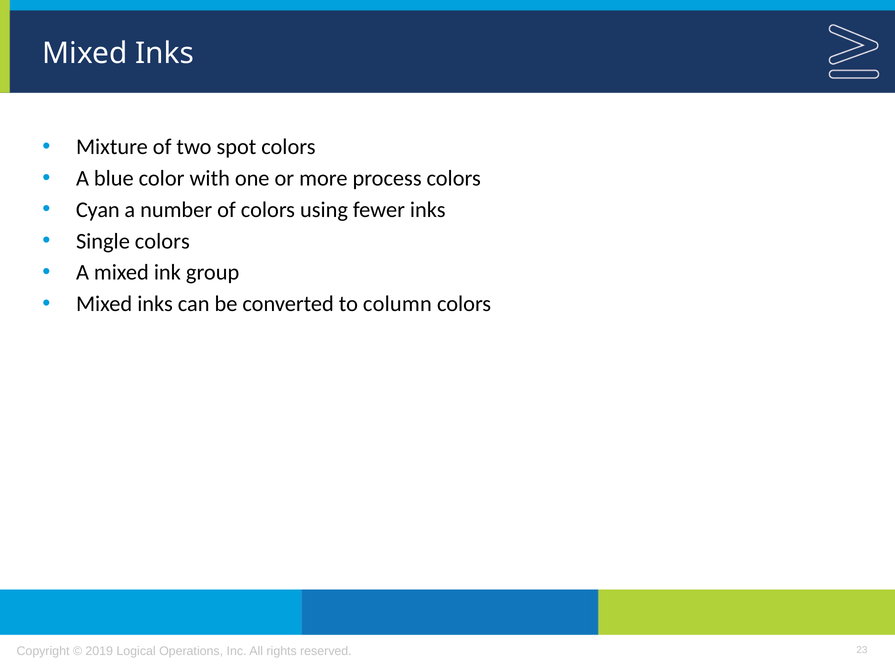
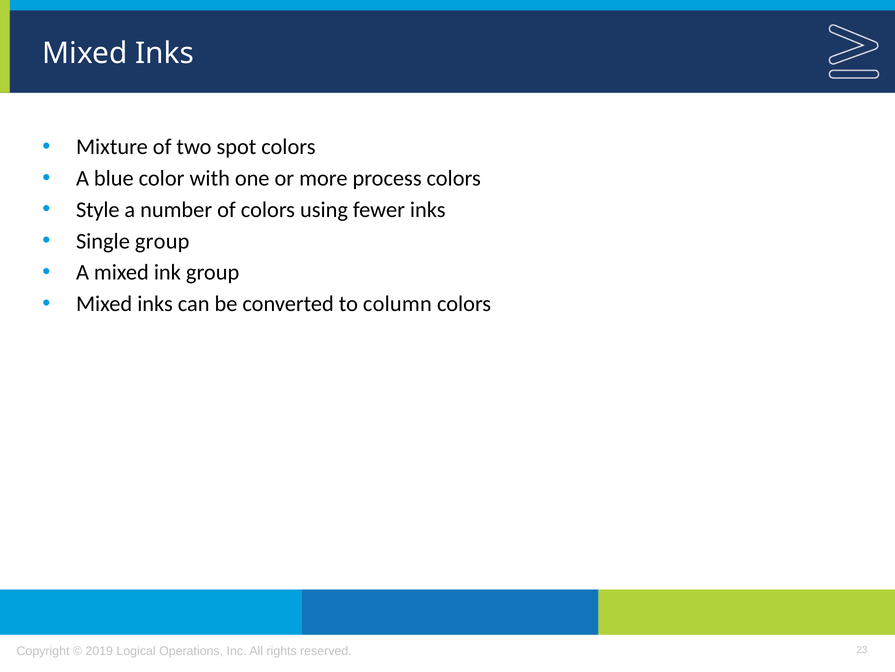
Cyan: Cyan -> Style (98, 210)
Single colors: colors -> group (162, 241)
